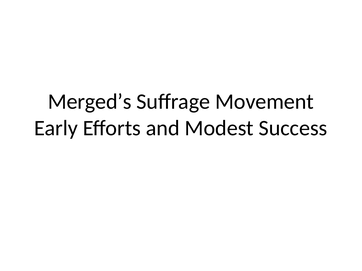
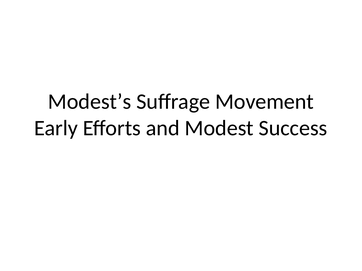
Merged’s: Merged’s -> Modest’s (90, 102)
